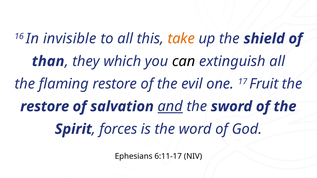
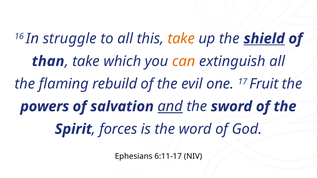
invisible: invisible -> struggle (70, 39)
shield underline: none -> present (264, 39)
they: they -> take (86, 61)
can colour: black -> orange (184, 61)
flaming restore: restore -> rebuild (115, 84)
restore: restore -> powers (45, 107)
